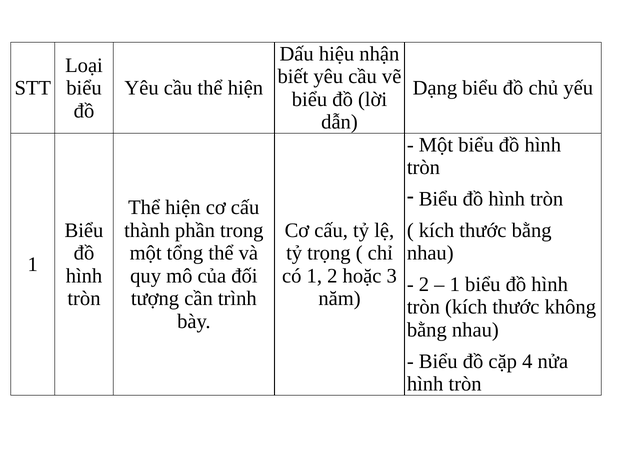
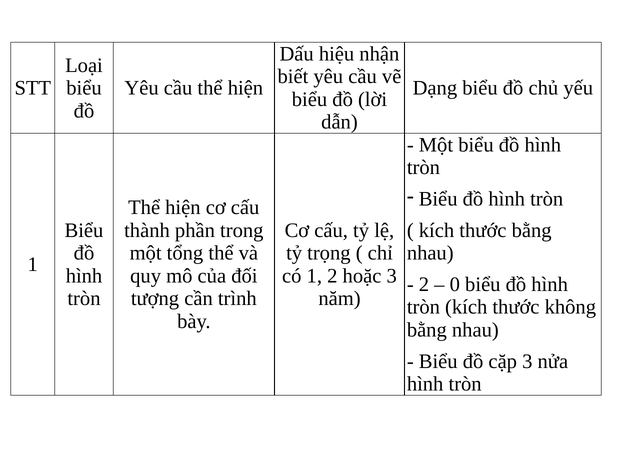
1: 1 -> 0 (455, 284)
cặp 4: 4 -> 3 (527, 361)
